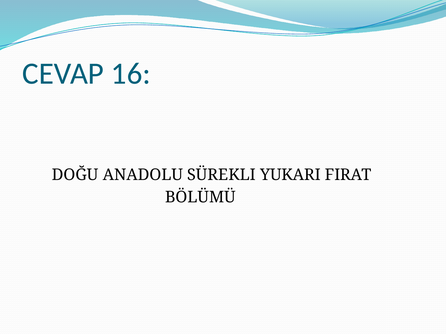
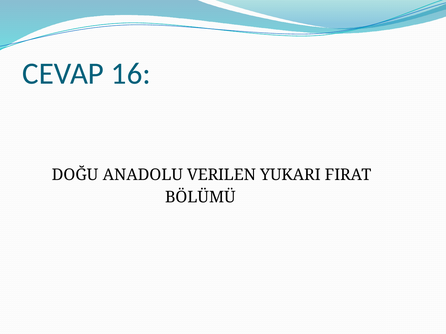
SÜREKLI: SÜREKLI -> VERILEN (222, 175)
